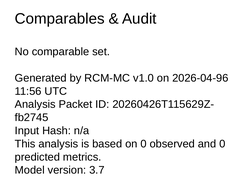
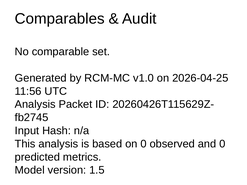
2026-04-96: 2026-04-96 -> 2026-04-25 (200, 78)
3.7: 3.7 -> 1.5 (97, 170)
